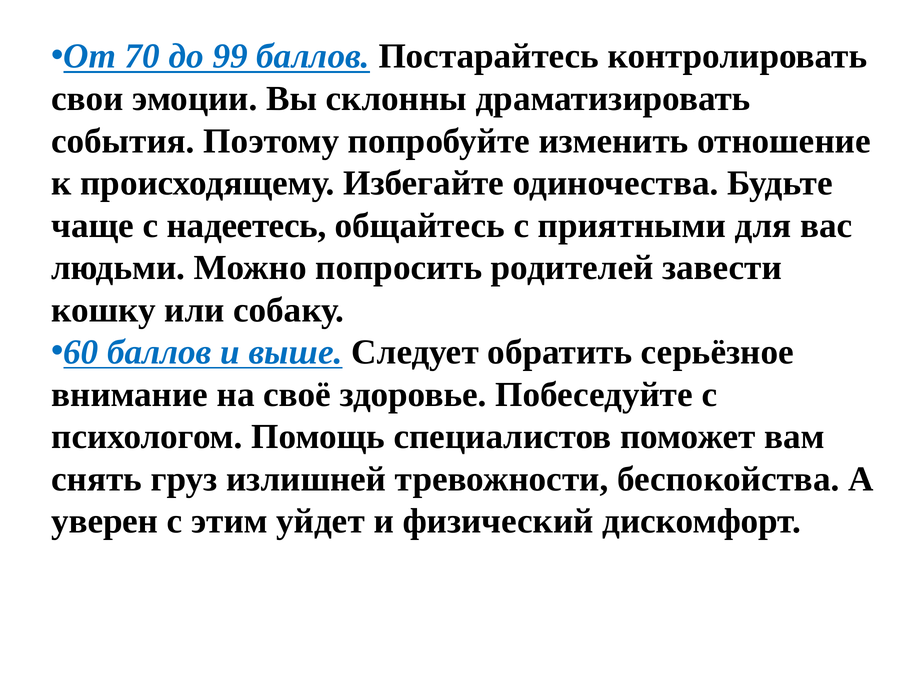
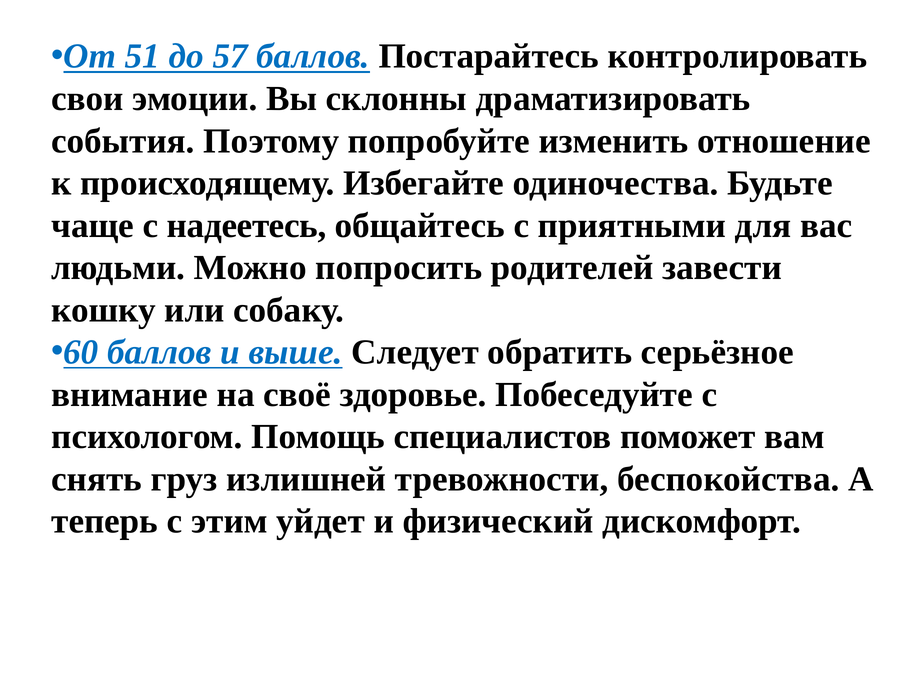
70: 70 -> 51 (142, 56)
99: 99 -> 57 (230, 56)
уверен: уверен -> теперь (105, 521)
